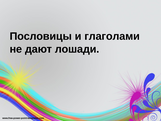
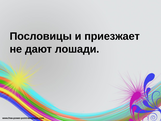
глаголами: глаголами -> приезжает (112, 36)
